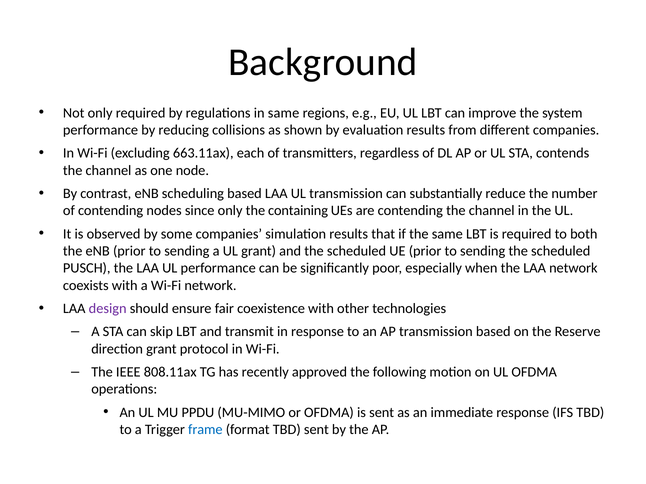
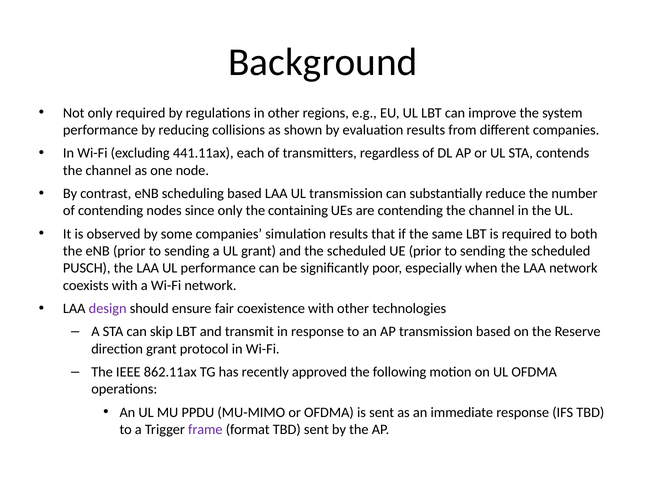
in same: same -> other (284, 113)
663.11ax: 663.11ax -> 441.11ax (203, 153)
808.11ax: 808.11ax -> 862.11ax (170, 372)
frame colour: blue -> purple (205, 430)
